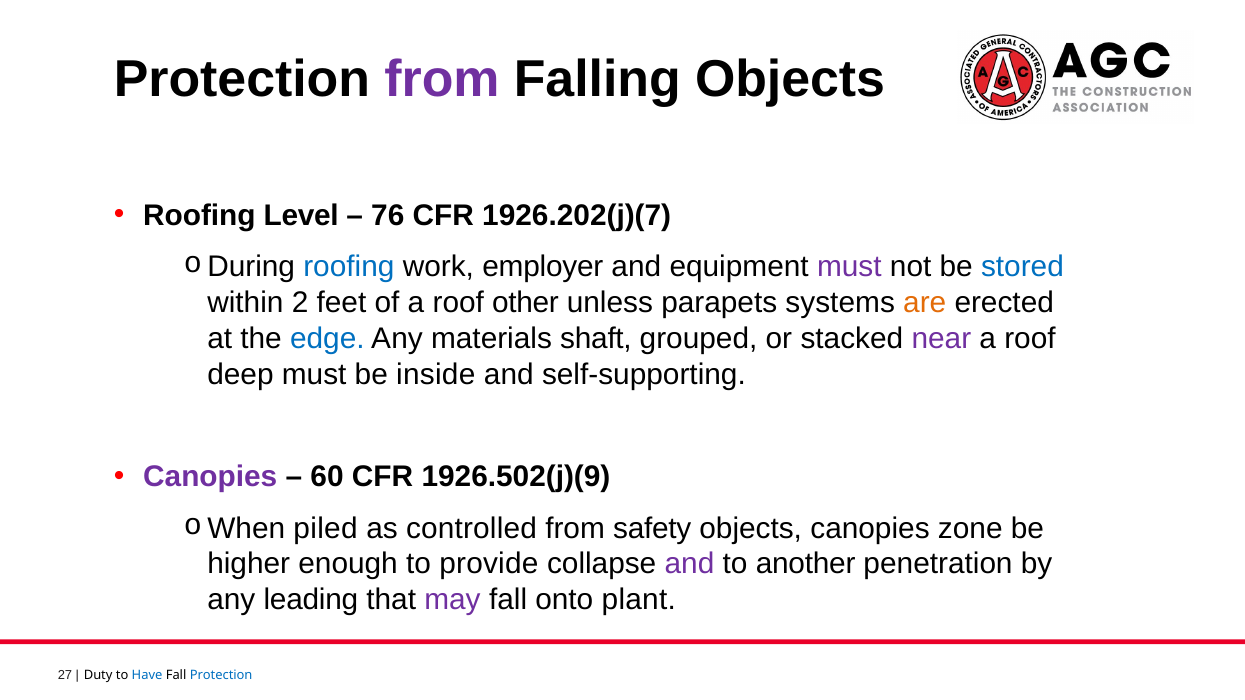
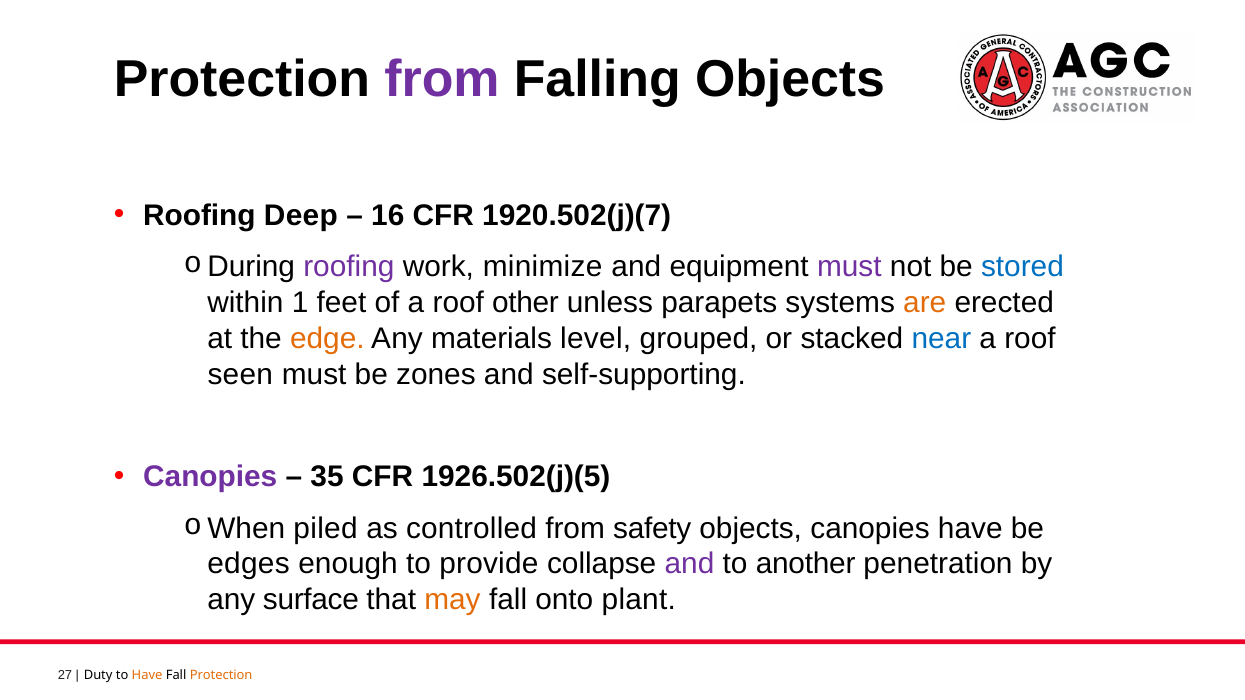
Level: Level -> Deep (301, 216)
76: 76 -> 16 (388, 216)
1926.202(j)(7: 1926.202(j)(7 -> 1920.502(j)(7 (577, 216)
roofing colour: blue -> purple (349, 267)
employer: employer -> minimize (543, 267)
within 2: 2 -> 1 (300, 303)
edge colour: blue -> orange (327, 339)
shaft: shaft -> level (596, 339)
near colour: purple -> blue (941, 339)
deep: deep -> seen (240, 374)
inside: inside -> zones (436, 374)
60: 60 -> 35 (327, 477)
1926.502(j)(9: 1926.502(j)(9 -> 1926.502(j)(5 (516, 477)
canopies zone: zone -> have (970, 529)
higher: higher -> edges (249, 564)
leading: leading -> surface (311, 600)
may colour: purple -> orange (453, 600)
Have colour: blue -> orange (147, 676)
Protection colour: blue -> orange (221, 676)
